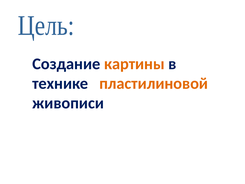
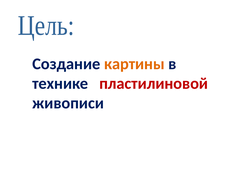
пластилиновой colour: orange -> red (154, 83)
